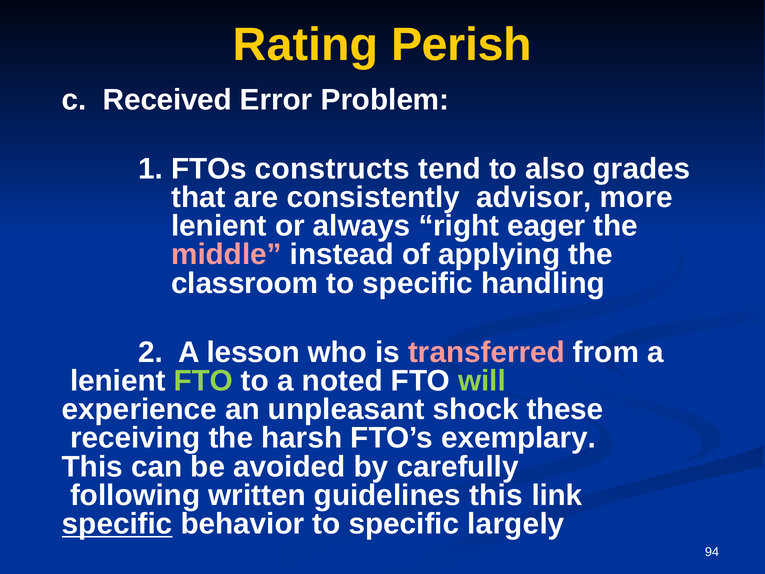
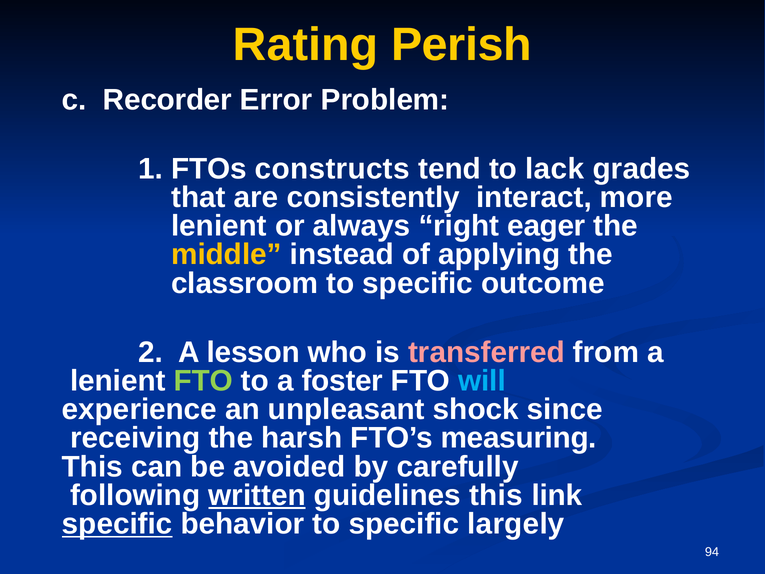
Received: Received -> Recorder (167, 100)
also: also -> lack (555, 169)
advisor: advisor -> interact (534, 197)
middle colour: pink -> yellow (226, 255)
handling: handling -> outcome (543, 283)
noted: noted -> foster (342, 381)
will colour: light green -> light blue (482, 381)
these: these -> since (565, 409)
exemplary: exemplary -> measuring (519, 438)
written underline: none -> present (257, 495)
